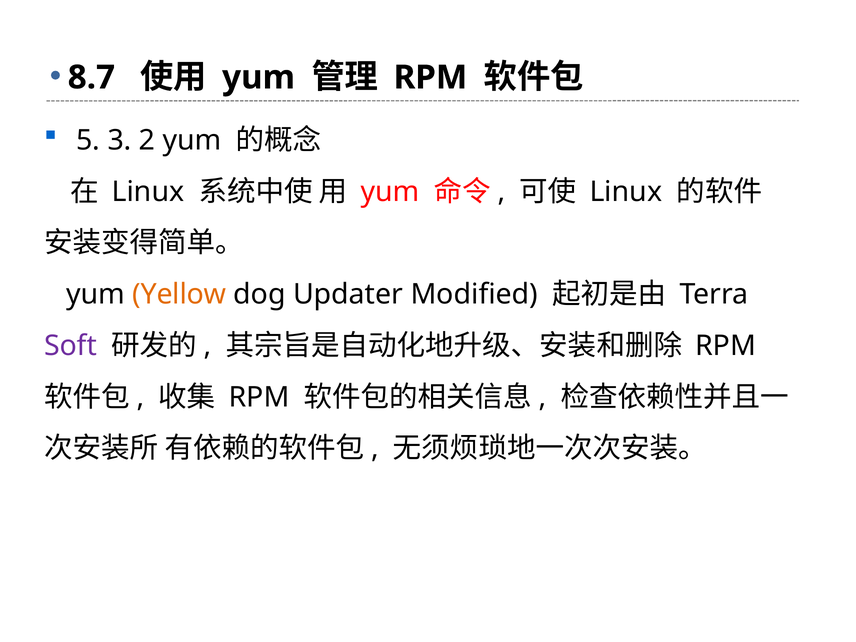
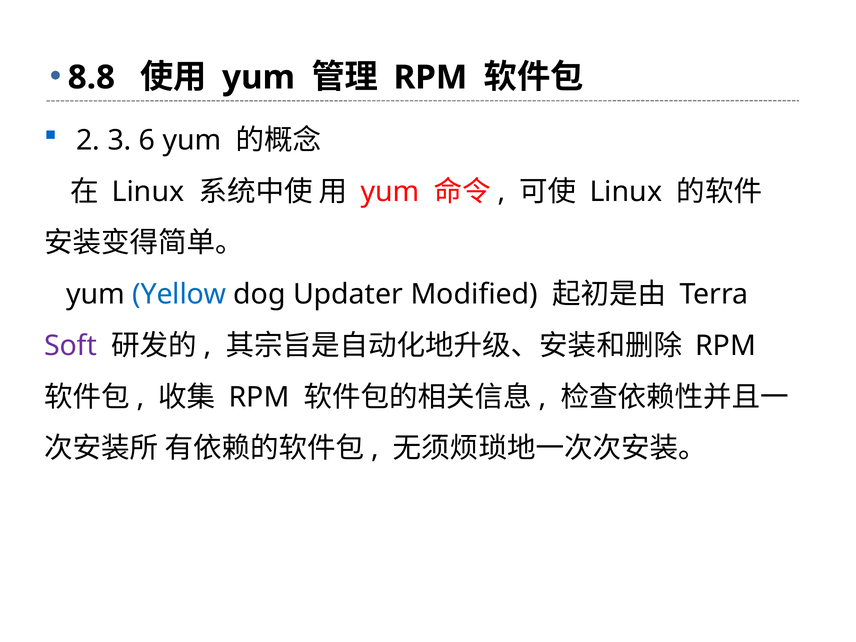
8.7: 8.7 -> 8.8 (91, 77)
5: 5 -> 2 (88, 140)
2: 2 -> 6 (147, 140)
Yellow colour: orange -> blue (179, 294)
